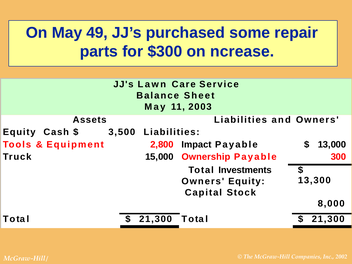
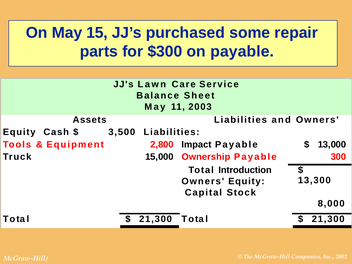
49: 49 -> 15 (97, 33)
on ncrease: ncrease -> payable (242, 52)
Investments: Investments -> Introduction (245, 170)
